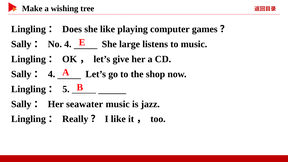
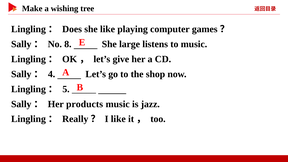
No 4: 4 -> 8 (68, 44)
seawater: seawater -> products (85, 104)
